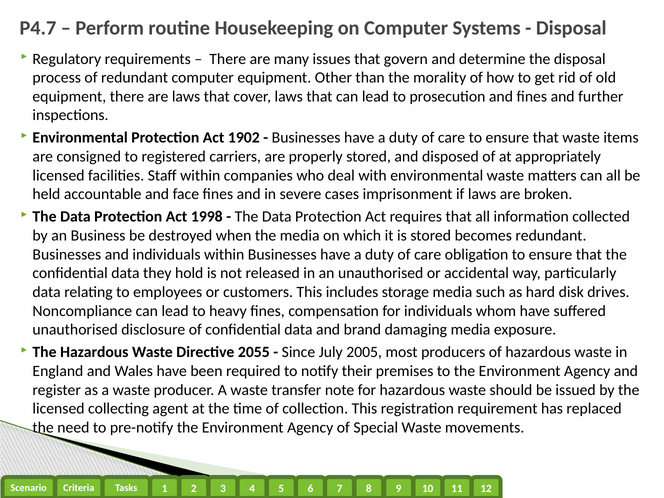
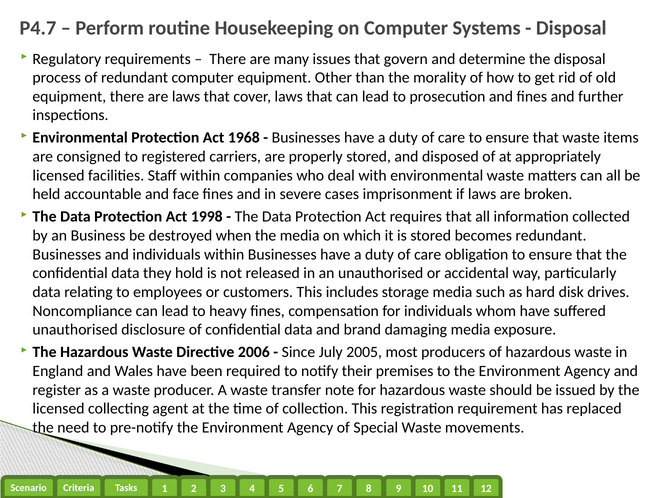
1902: 1902 -> 1968 (244, 138)
2055: 2055 -> 2006 (254, 352)
